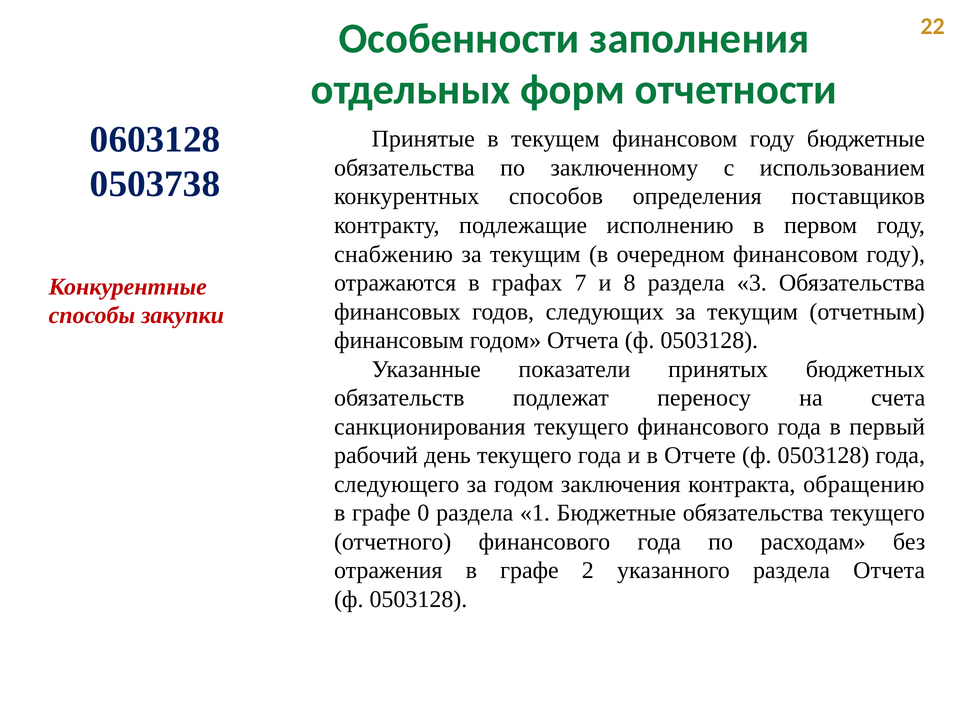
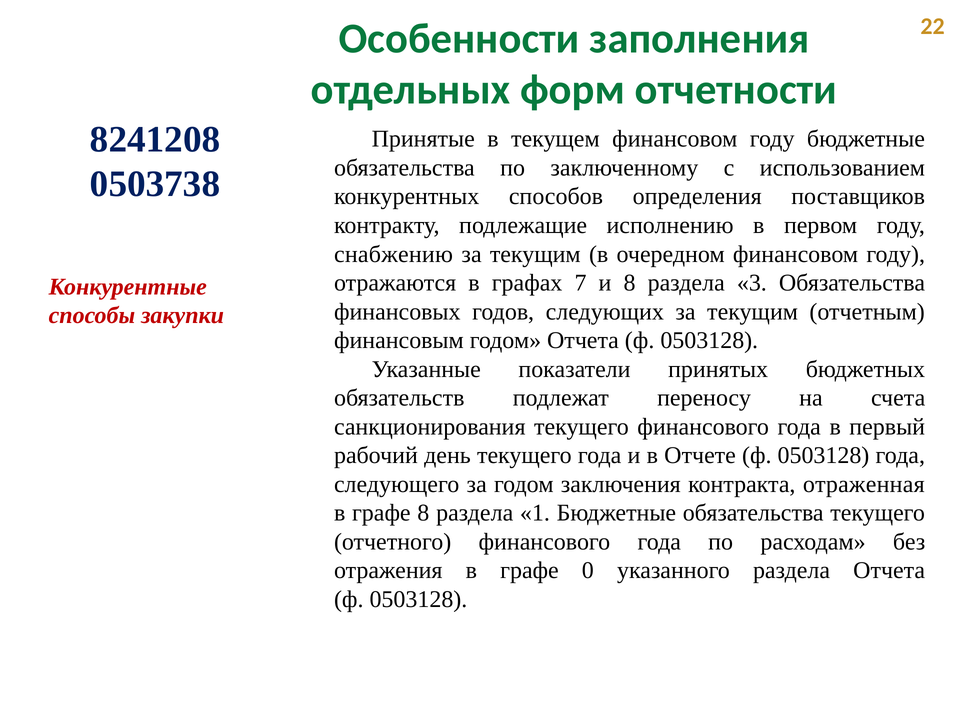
0603128: 0603128 -> 8241208 (155, 139)
обращению: обращению -> отраженная (864, 484)
графе 0: 0 -> 8 (423, 513)
2: 2 -> 0 (588, 571)
